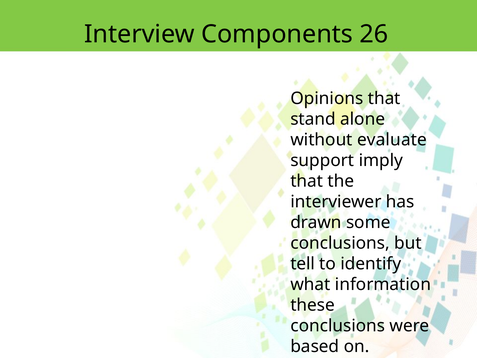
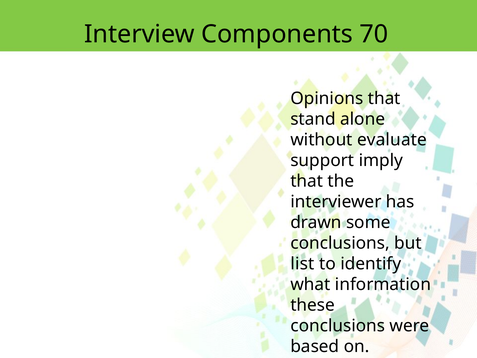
26: 26 -> 70 (374, 34)
tell: tell -> list (303, 264)
